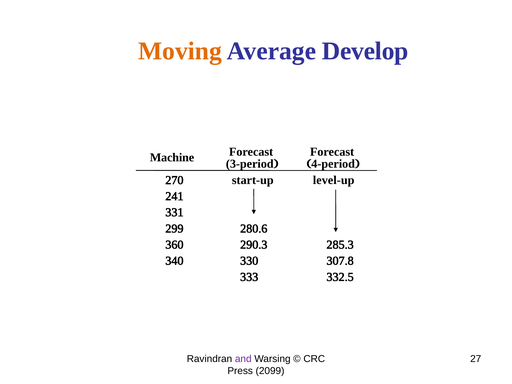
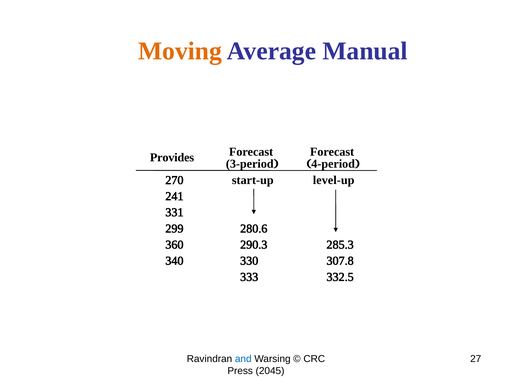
Develop: Develop -> Manual (365, 51)
Machine: Machine -> Provides (172, 157)
and colour: purple -> blue (243, 359)
2099: 2099 -> 2045 (270, 371)
